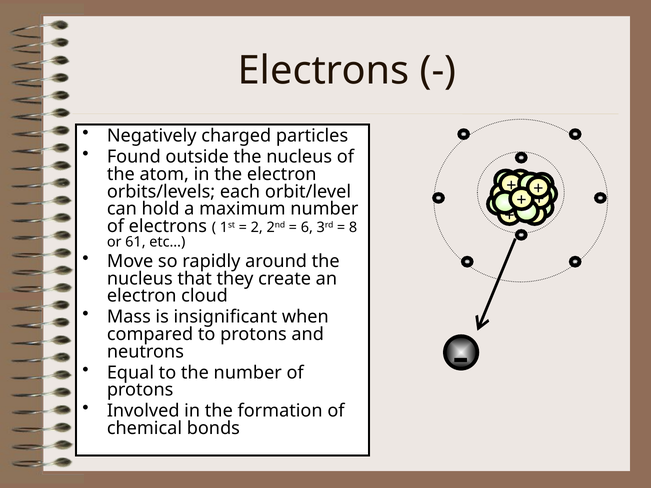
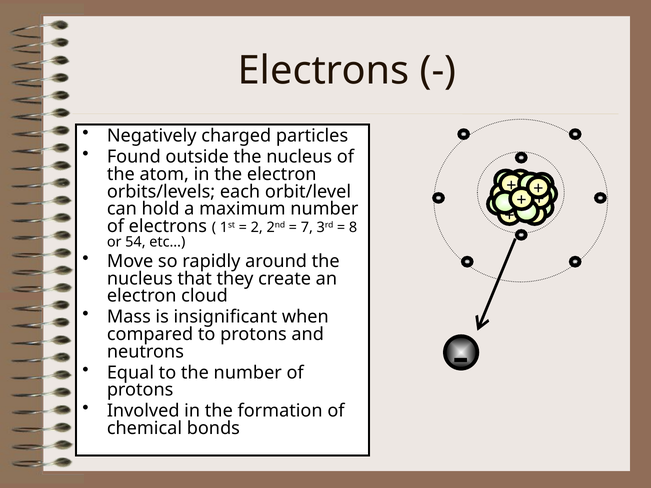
6: 6 -> 7 (307, 228)
61: 61 -> 54 (135, 242)
